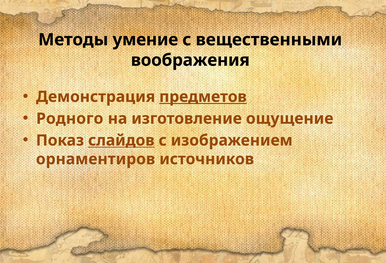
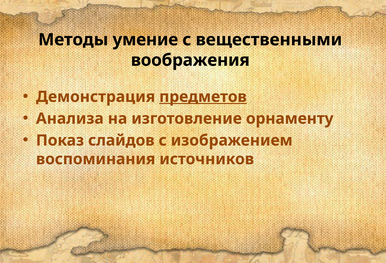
Родного: Родного -> Анализа (70, 118)
ощущение: ощущение -> орнаменту (290, 118)
слайдов underline: present -> none (121, 140)
орнаментиров: орнаментиров -> воспоминания (96, 159)
